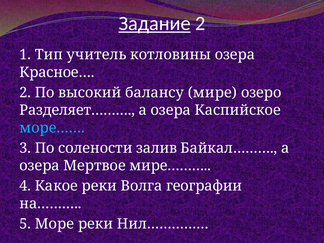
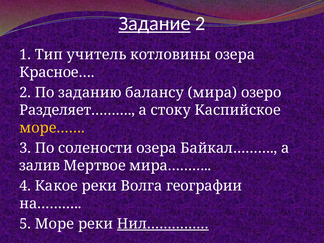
высокий: высокий -> заданию (90, 93)
мире: мире -> мира (212, 93)
озера: озера -> стоку (171, 110)
море…… colour: light blue -> yellow (52, 128)
солености залив: залив -> озера (157, 148)
озера: озера -> залив (40, 166)
мире………: мире……… -> мира……… (170, 166)
Нил…………… underline: none -> present (163, 224)
